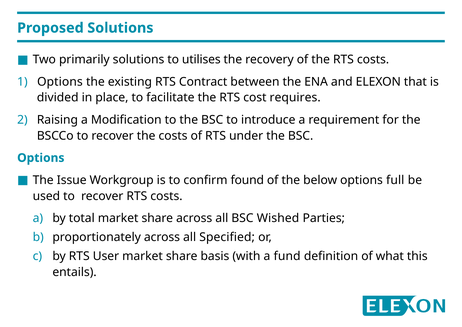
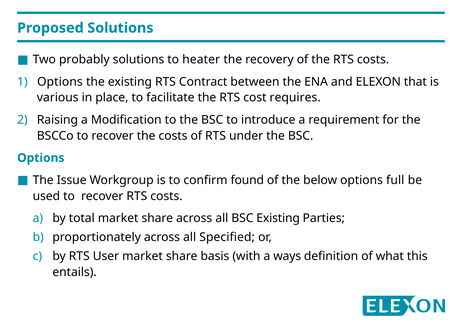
primarily: primarily -> probably (84, 59)
utilises: utilises -> heater (201, 59)
divided: divided -> various (58, 98)
BSC Wished: Wished -> Existing (278, 218)
fund: fund -> ways (287, 256)
